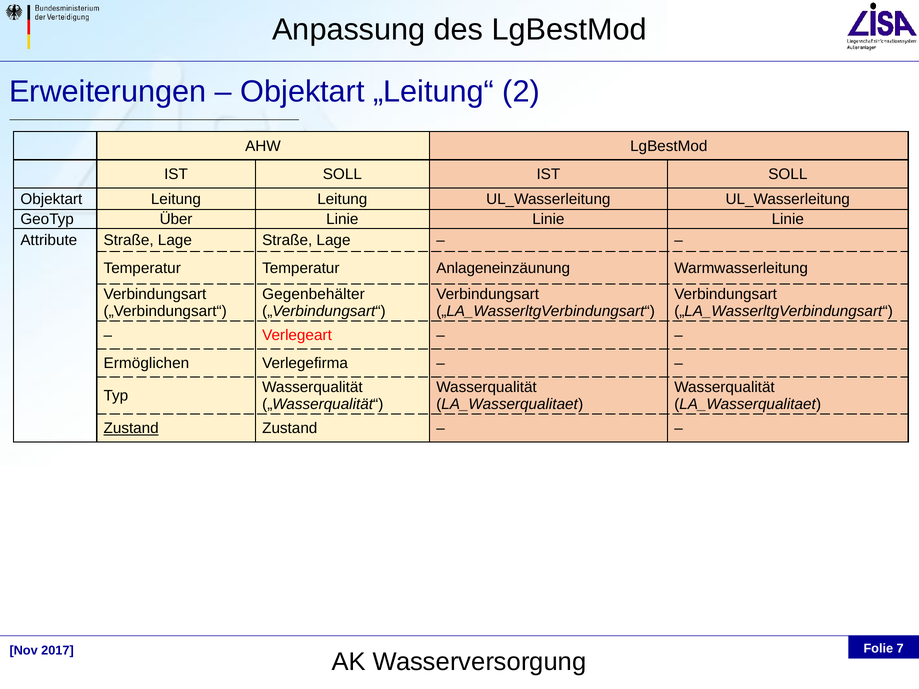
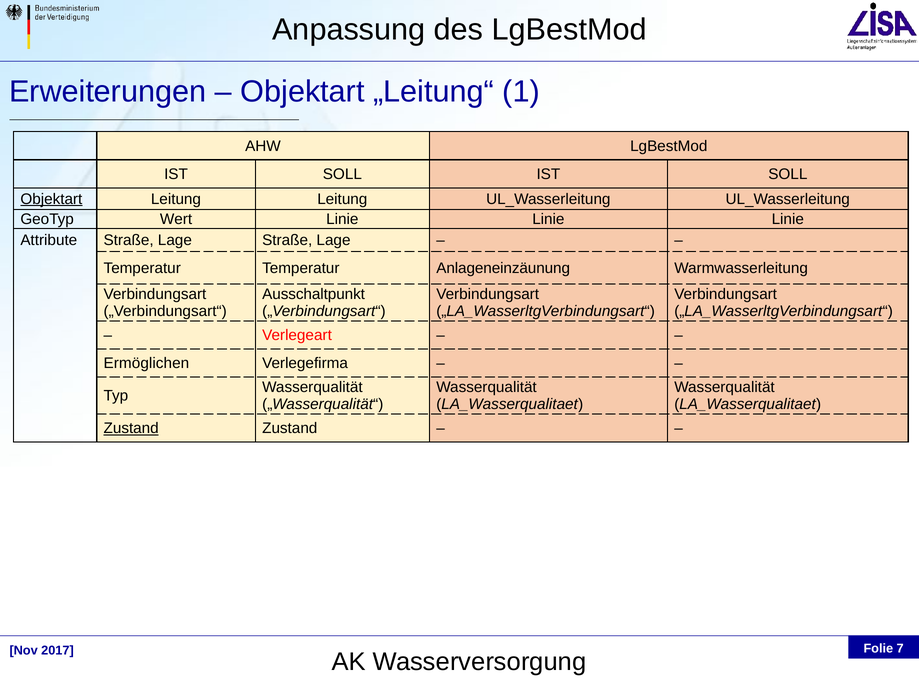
2: 2 -> 1 (521, 92)
Objektart underline: none -> present (51, 199)
Über: Über -> Wert (176, 219)
Gegenbehälter: Gegenbehälter -> Ausschaltpunkt (314, 294)
